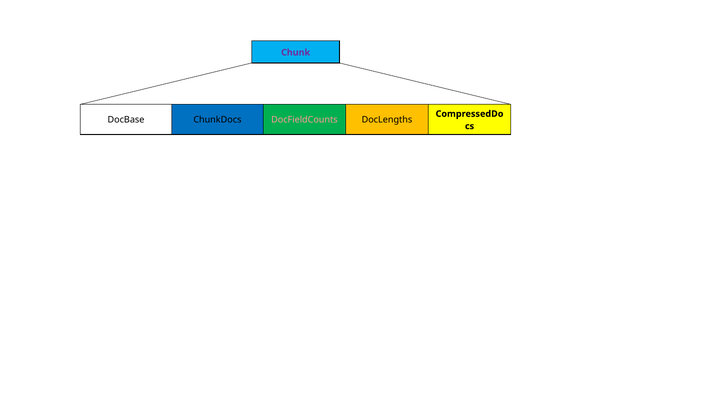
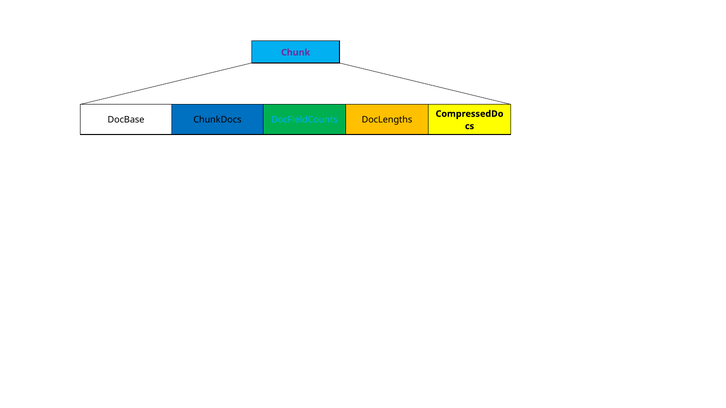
DocFieldCounts colour: pink -> light blue (304, 120)
